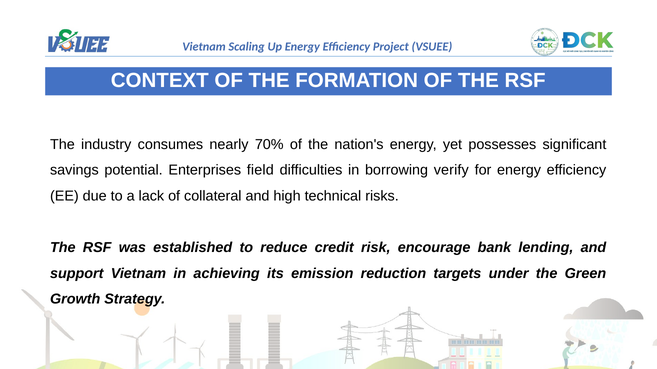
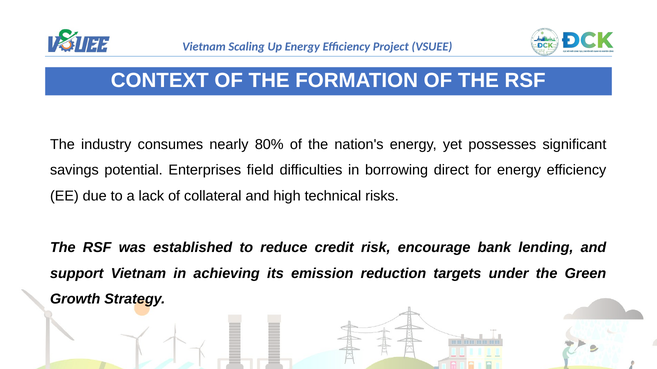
70%: 70% -> 80% (269, 144)
verify: verify -> direct (451, 170)
